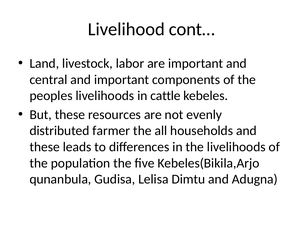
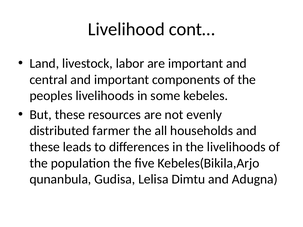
cattle: cattle -> some (165, 96)
